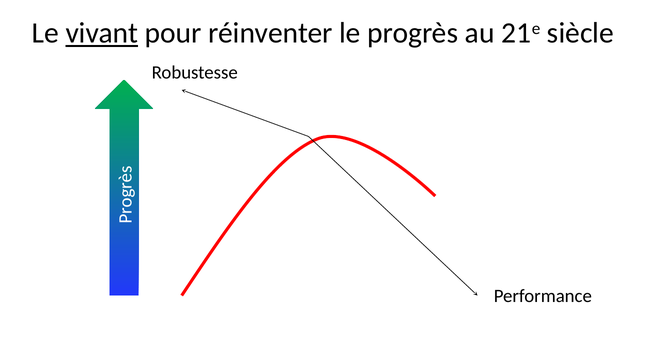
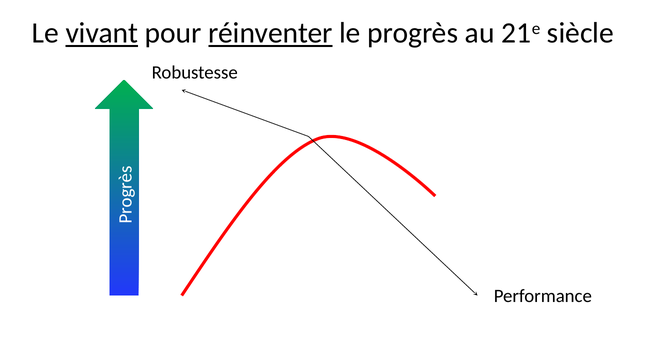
réinventer underline: none -> present (270, 33)
